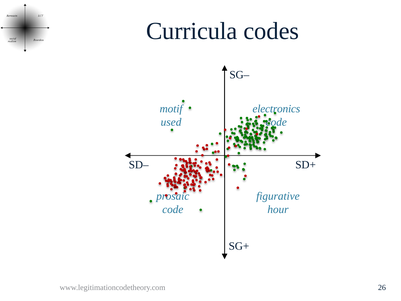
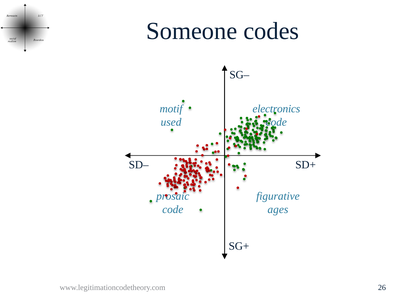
Curricula: Curricula -> Someone (192, 31)
hour: hour -> ages (278, 209)
